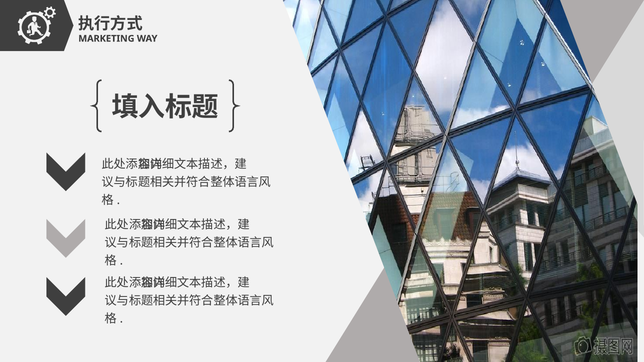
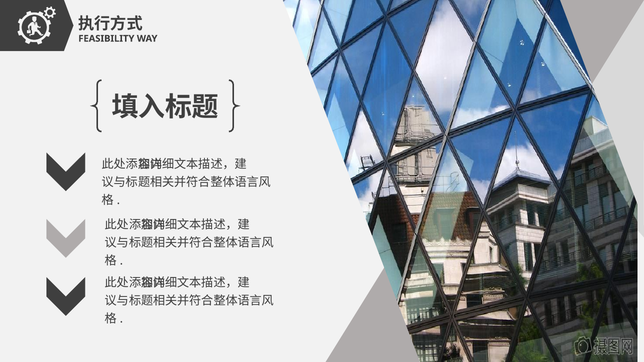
MARKETING: MARKETING -> FEASIBILITY (106, 39)
